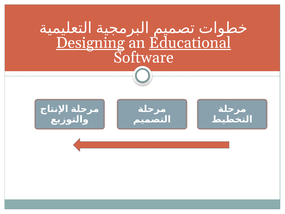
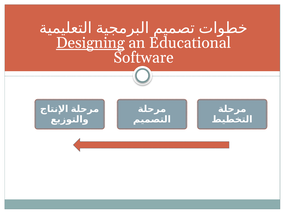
Educational underline: present -> none (190, 43)
